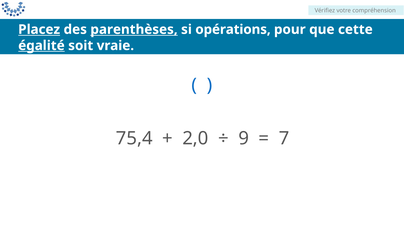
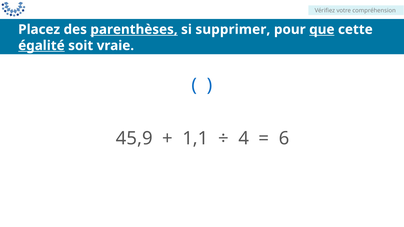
Placez underline: present -> none (39, 29)
opérations: opérations -> supprimer (233, 29)
que underline: none -> present (322, 29)
75,4: 75,4 -> 45,9 (134, 139)
2,0: 2,0 -> 1,1 (195, 139)
9: 9 -> 4 (244, 139)
7: 7 -> 6 (284, 139)
